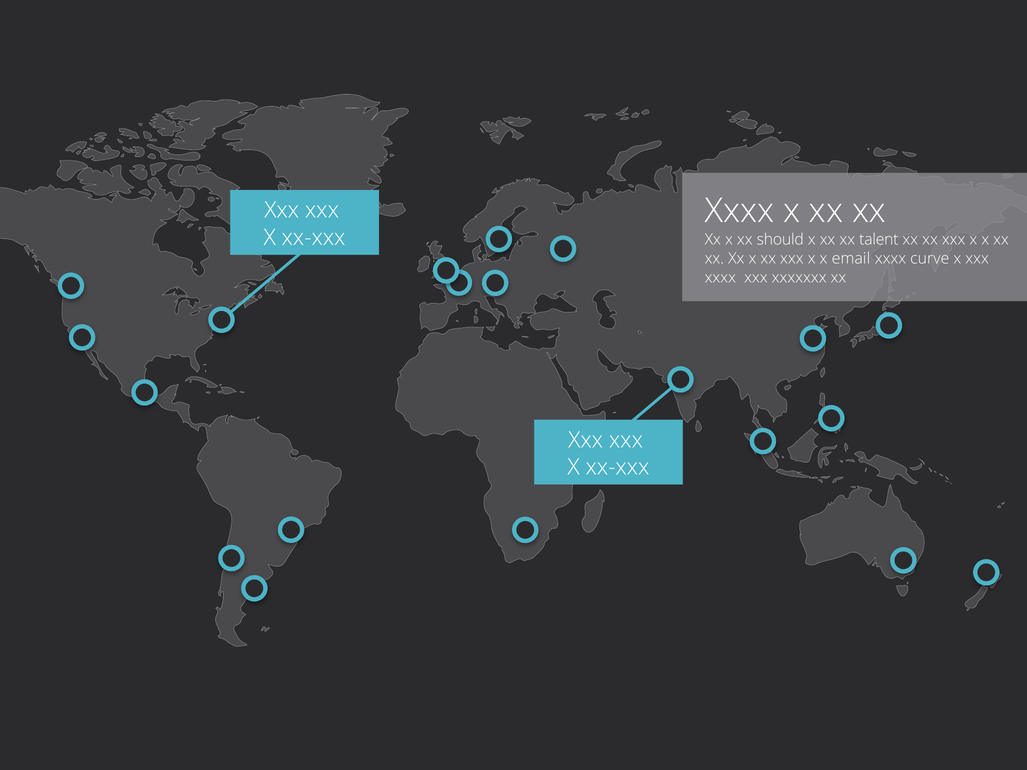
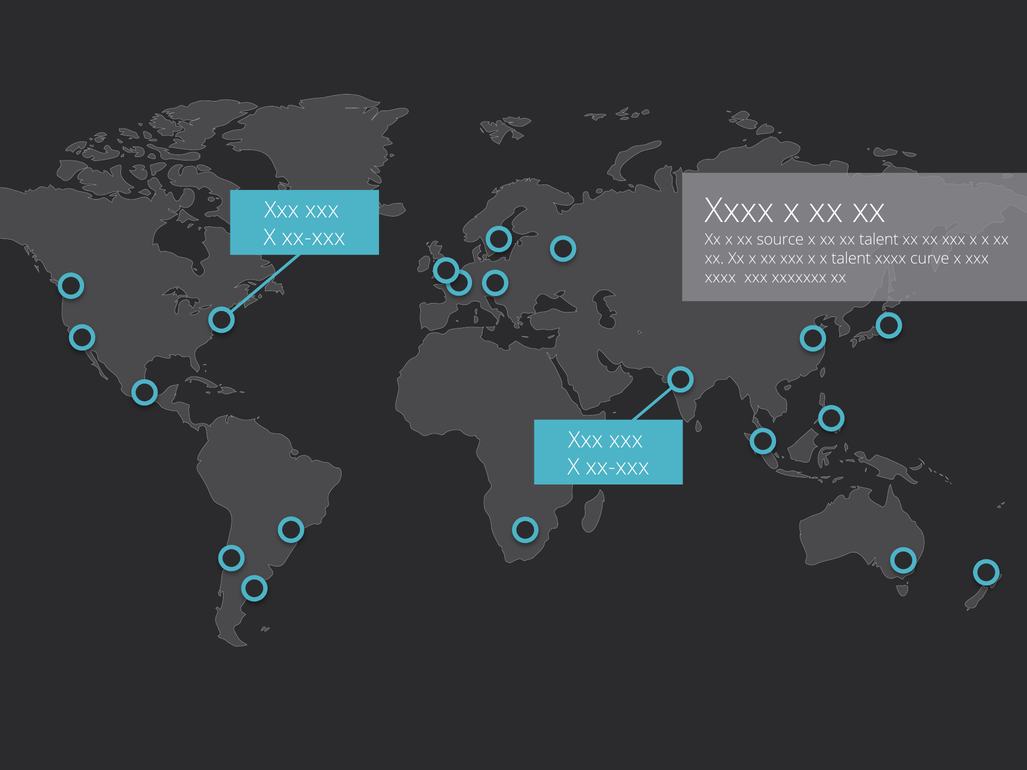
should: should -> source (780, 240)
x email: email -> talent (851, 259)
